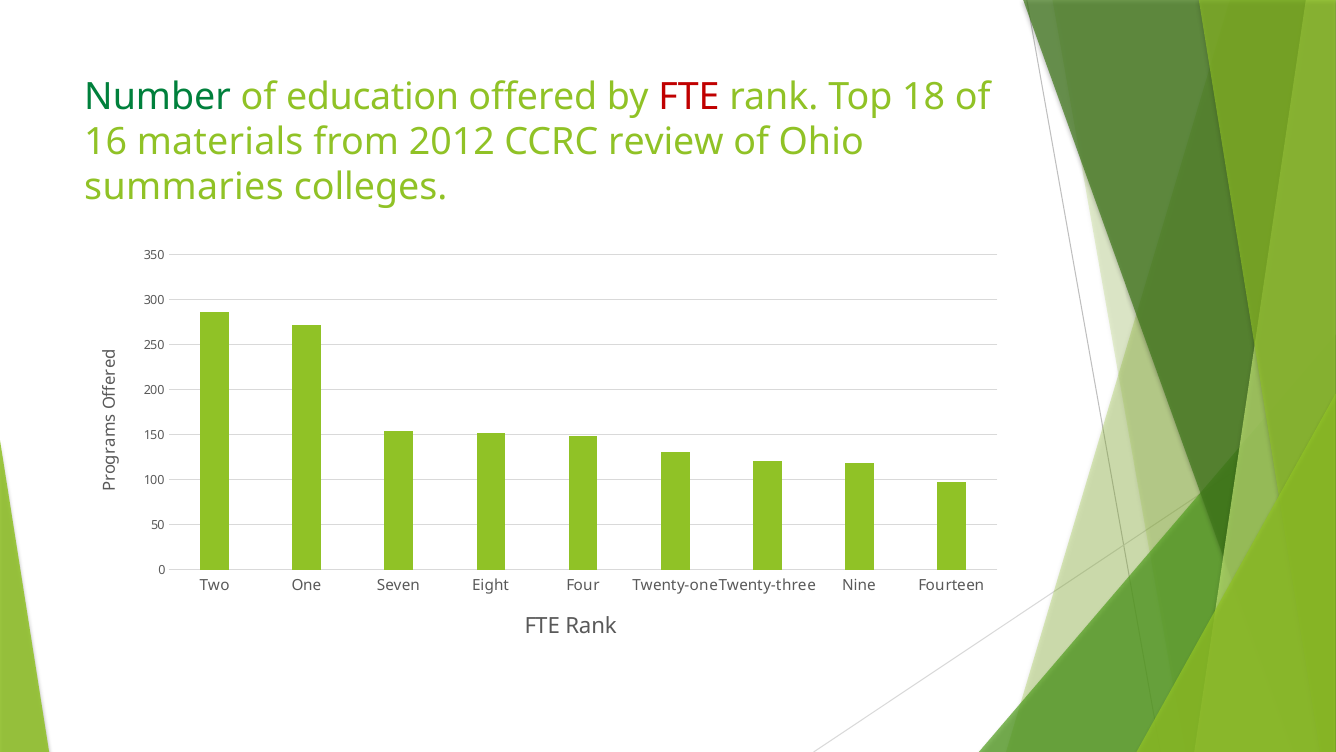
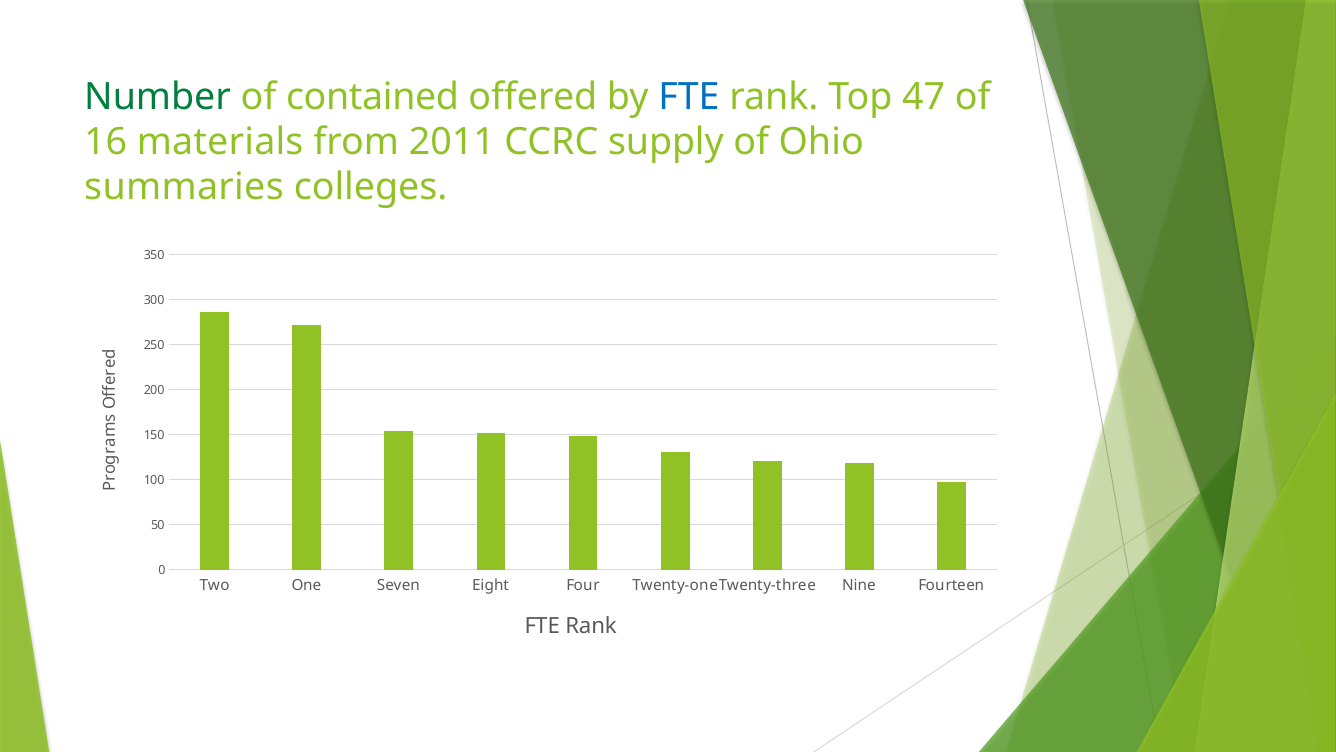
education: education -> contained (373, 97)
FTE colour: red -> blue (689, 97)
18: 18 -> 47 (924, 97)
2012: 2012 -> 2011 (452, 142)
review: review -> supply (666, 142)
